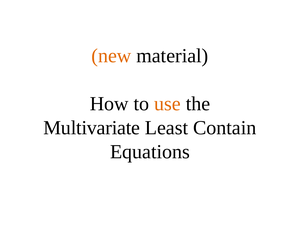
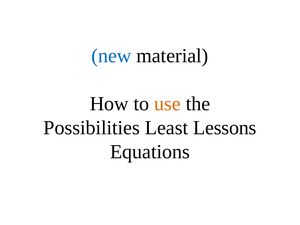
new colour: orange -> blue (111, 56)
Multivariate: Multivariate -> Possibilities (92, 128)
Contain: Contain -> Lessons (225, 128)
